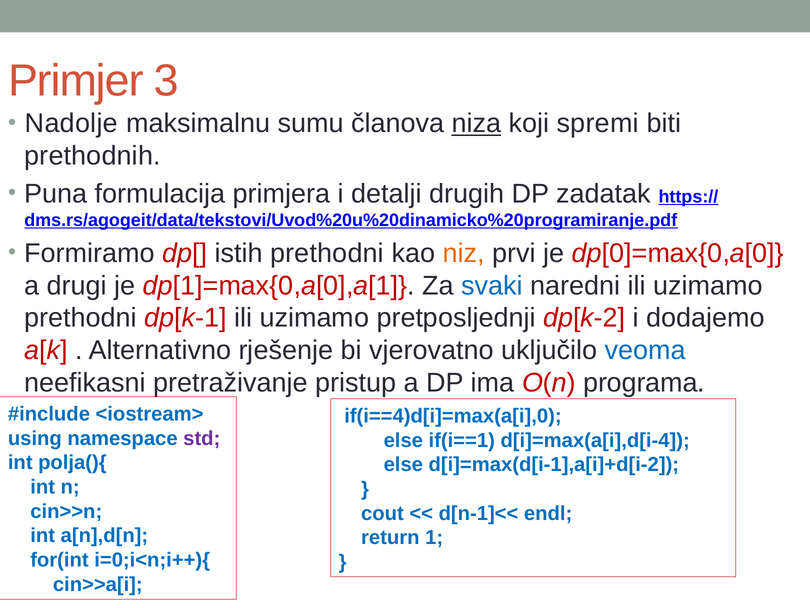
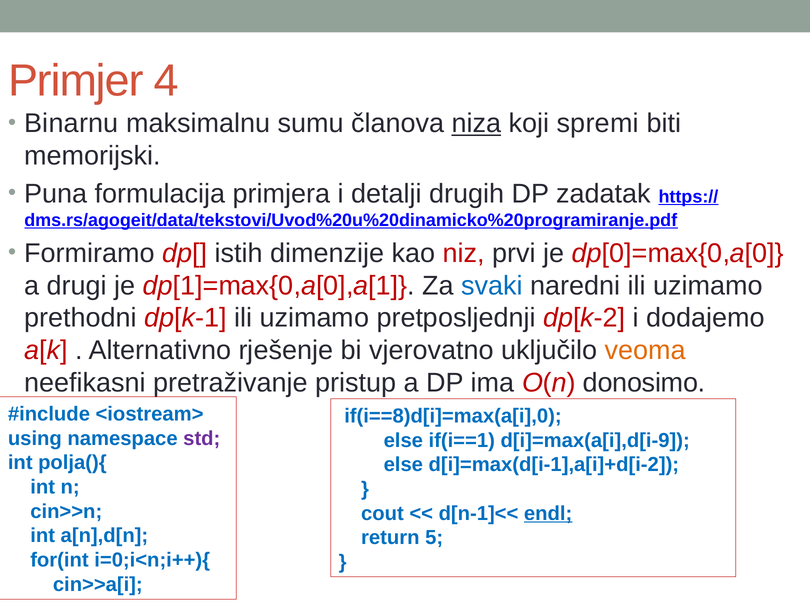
3: 3 -> 4 (166, 81)
Nadolje: Nadolje -> Binarnu (71, 123)
prethodnih: prethodnih -> memorijski (93, 156)
istih prethodni: prethodni -> dimenzije (327, 253)
niz colour: orange -> red (464, 253)
veoma colour: blue -> orange (645, 350)
programa: programa -> donosimo (644, 383)
if(i==4)d[i]=max(a[i],0: if(i==4)d[i]=max(a[i],0 -> if(i==8)d[i]=max(a[i],0 (453, 416)
d[i]=max(a[i],d[i-4: d[i]=max(a[i],d[i-4 -> d[i]=max(a[i],d[i-9 (595, 440)
endl underline: none -> present (548, 513)
1: 1 -> 5 (434, 537)
